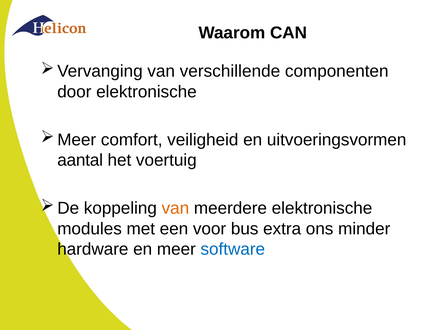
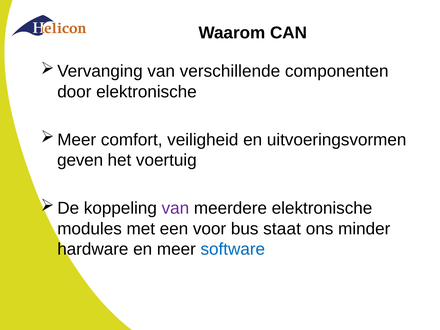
aantal: aantal -> geven (80, 160)
van colour: orange -> purple (175, 208)
extra: extra -> staat (282, 229)
